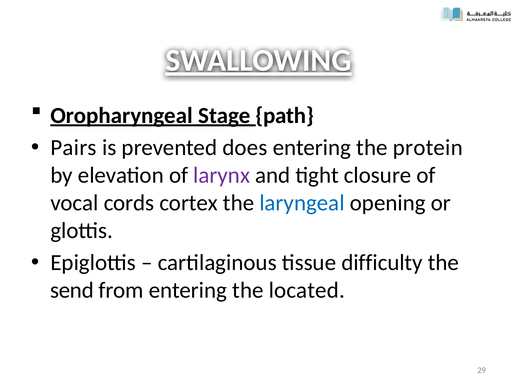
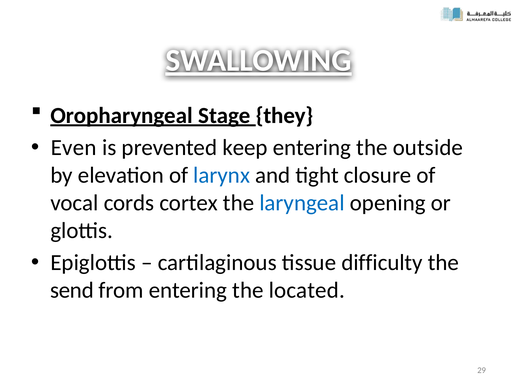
path: path -> they (285, 115)
Pairs: Pairs -> Even (74, 148)
does: does -> keep (245, 148)
protein: protein -> outside (428, 148)
larynx colour: purple -> blue (222, 175)
